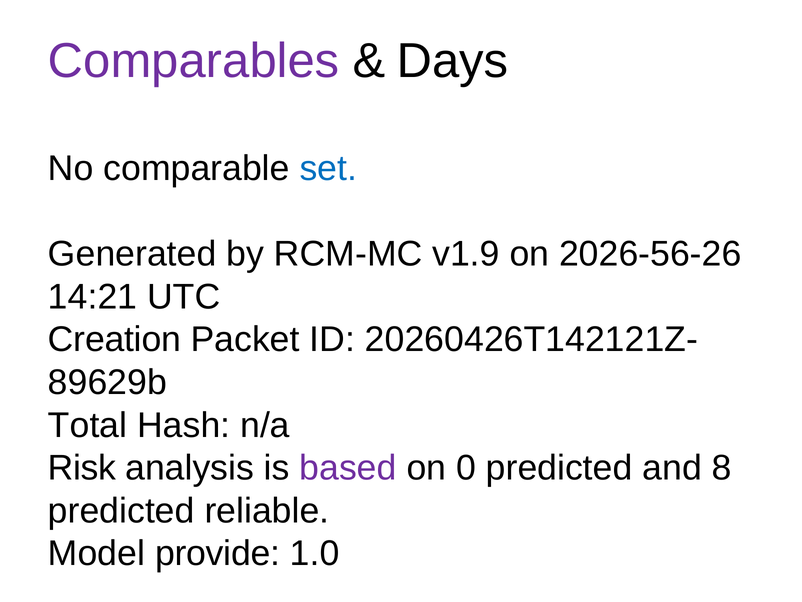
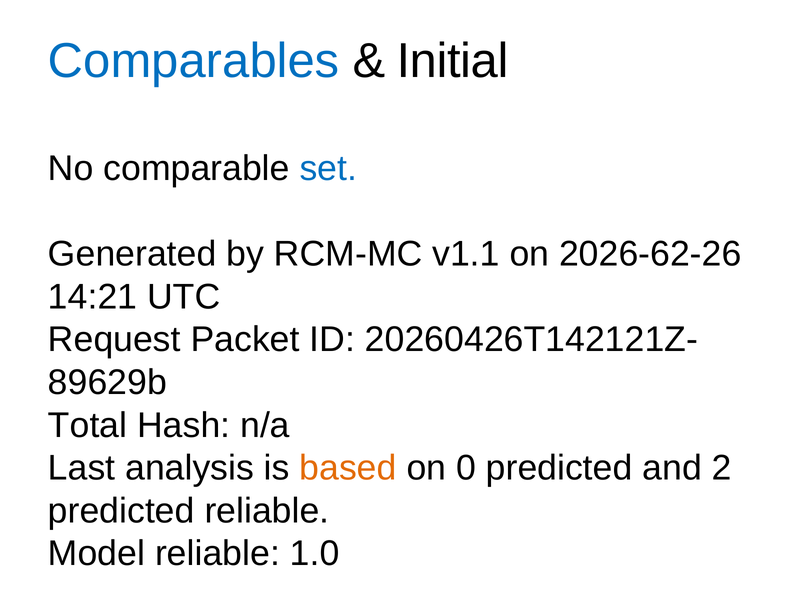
Comparables colour: purple -> blue (194, 61)
Days: Days -> Initial (453, 61)
v1.9: v1.9 -> v1.1 (466, 254)
2026-56-26: 2026-56-26 -> 2026-62-26 (650, 254)
Creation: Creation -> Request (114, 339)
Risk: Risk -> Last (82, 468)
based colour: purple -> orange (348, 468)
8: 8 -> 2 (722, 468)
Model provide: provide -> reliable (217, 553)
